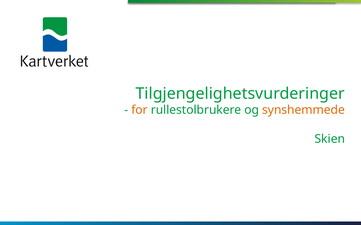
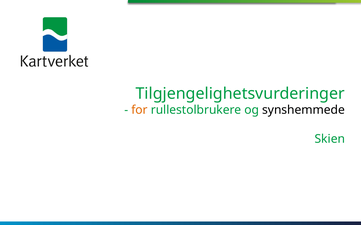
synshemmede colour: orange -> black (304, 110)
